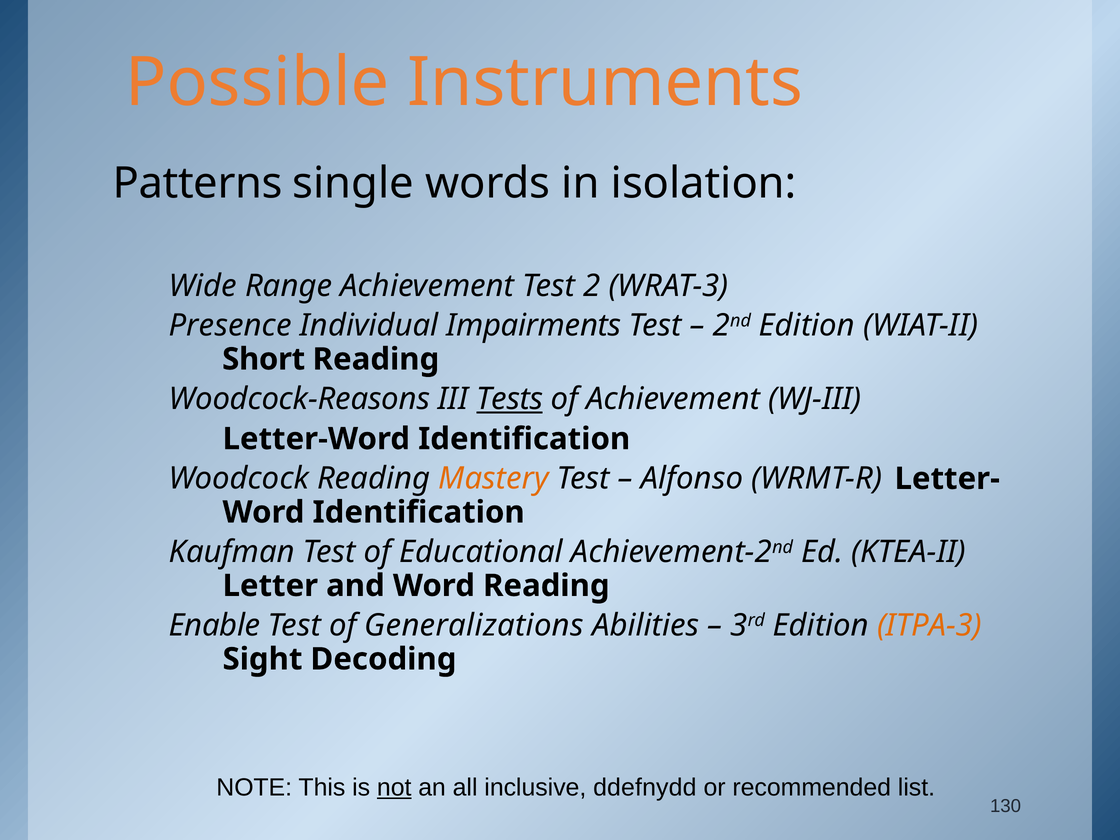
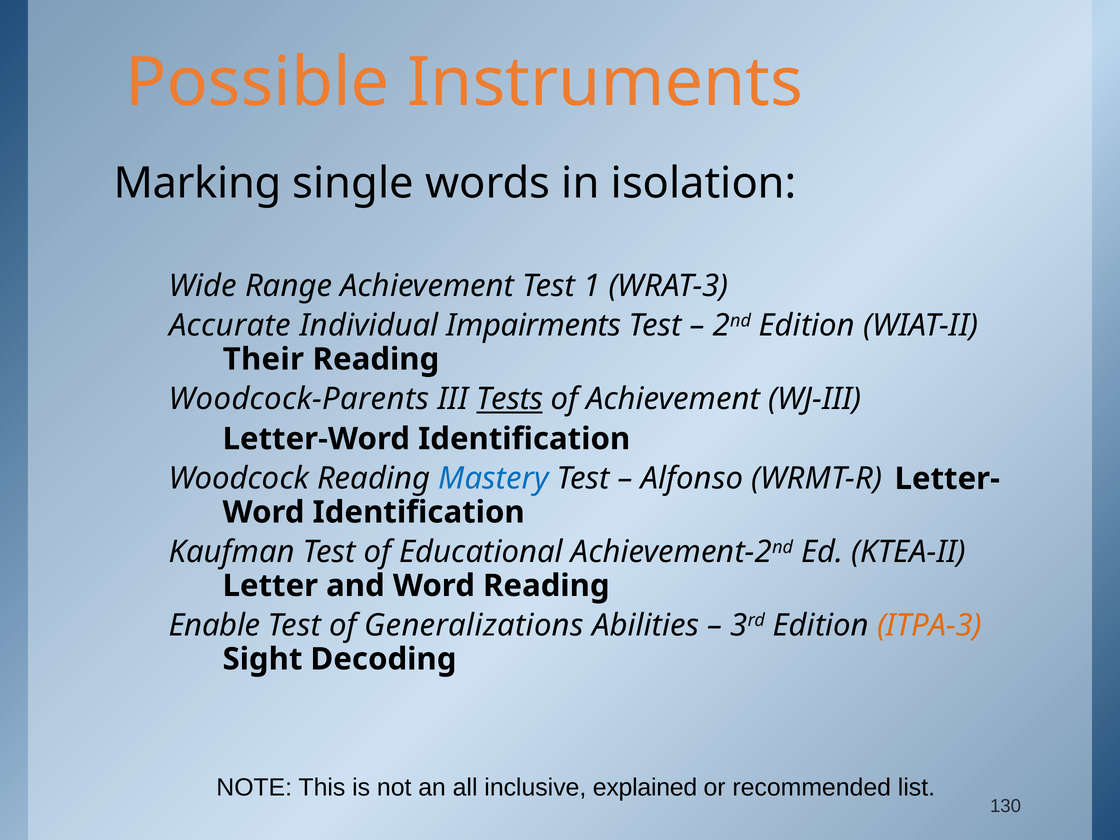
Patterns: Patterns -> Marking (198, 183)
2: 2 -> 1 (592, 286)
Presence: Presence -> Accurate (230, 326)
Short: Short -> Their (263, 359)
Woodcock-Reasons: Woodcock-Reasons -> Woodcock-Parents (299, 399)
Mastery colour: orange -> blue (493, 479)
not underline: present -> none (394, 788)
ddefnydd: ddefnydd -> explained (645, 788)
